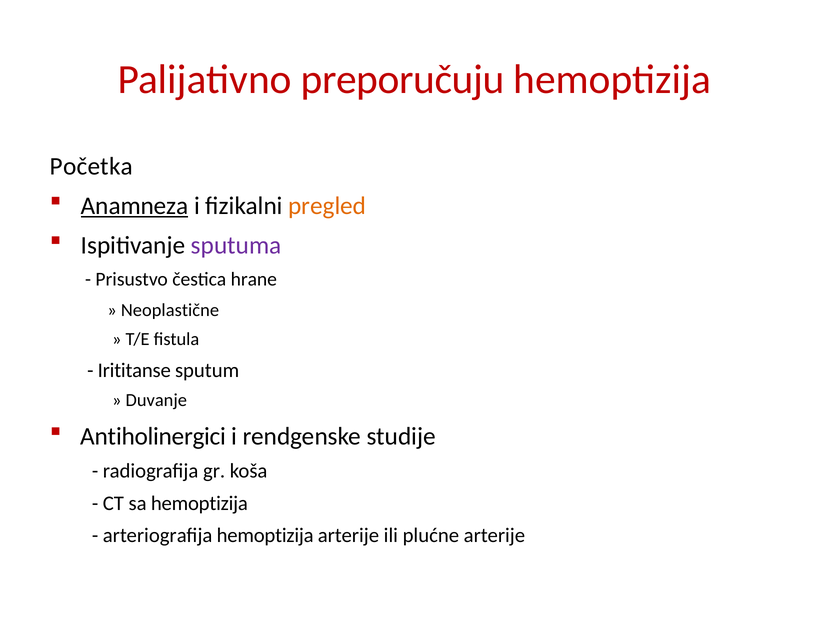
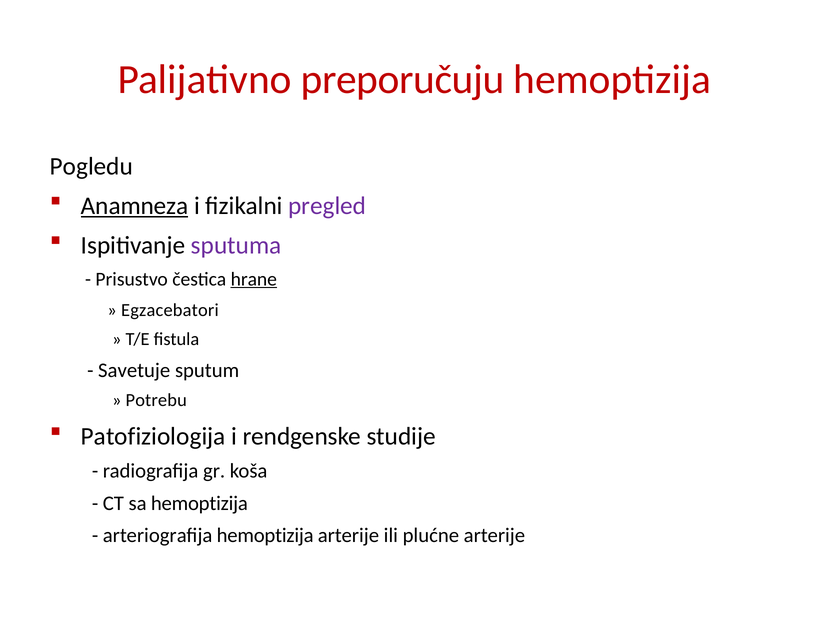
Početka: Početka -> Pogledu (91, 166)
pregled colour: orange -> purple (327, 206)
hrane underline: none -> present (254, 279)
Neoplastične: Neoplastične -> Egzacebatori (170, 310)
Irititanse: Irititanse -> Savetuje (134, 370)
Duvanje: Duvanje -> Potrebu (156, 400)
Antiholinergici: Antiholinergici -> Patofiziologija (153, 436)
